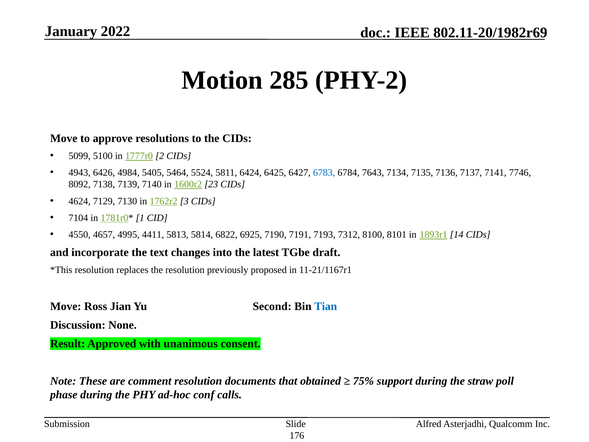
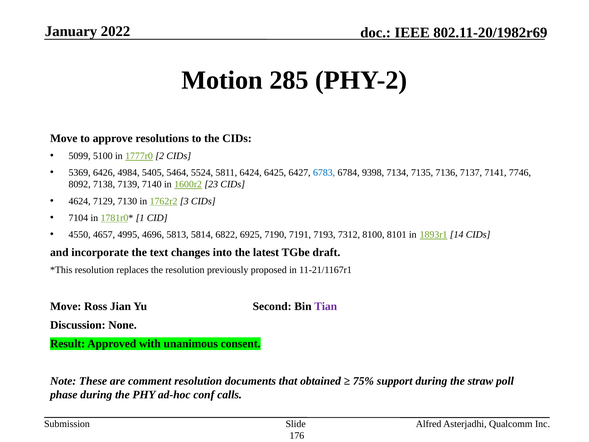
4943: 4943 -> 5369 (80, 173)
7643: 7643 -> 9398 (373, 173)
4411: 4411 -> 4696 (153, 234)
Tian colour: blue -> purple (326, 306)
